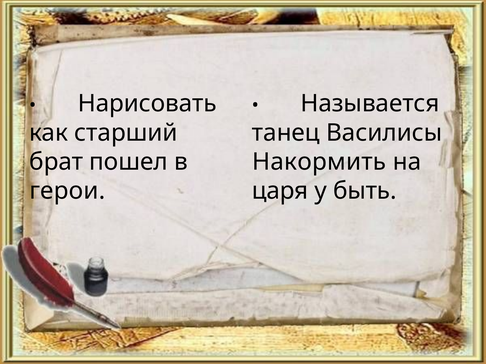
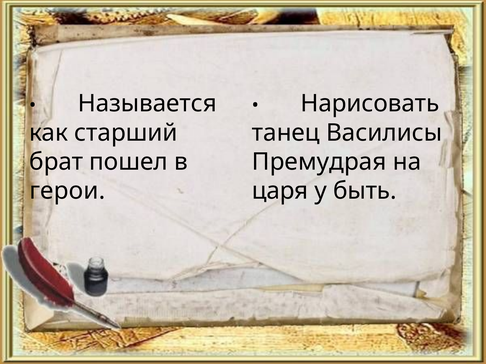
Нарисовать: Нарисовать -> Называется (147, 104)
Называется: Называется -> Нарисовать (370, 104)
Накормить: Накормить -> Премудрая (319, 162)
